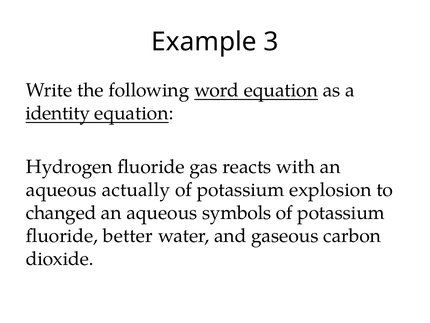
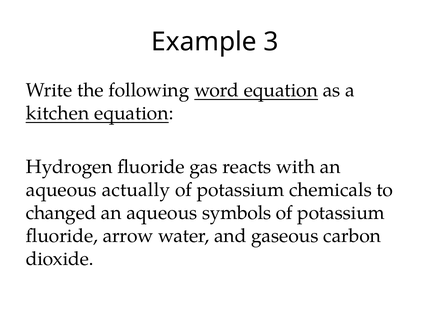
identity: identity -> kitchen (58, 113)
explosion: explosion -> chemicals (330, 190)
better: better -> arrow (128, 235)
